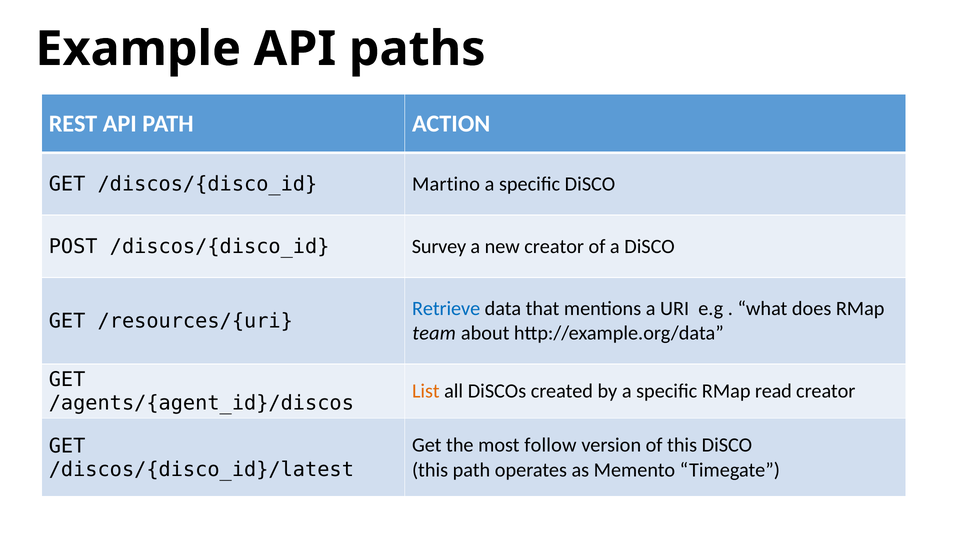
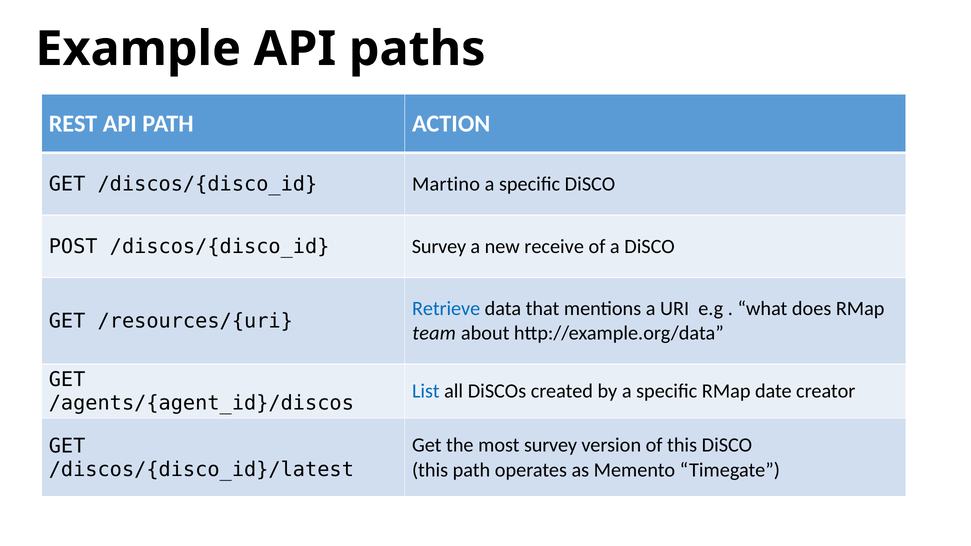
new creator: creator -> receive (554, 246)
List colour: orange -> blue (426, 391)
read: read -> date (773, 391)
most follow: follow -> survey (551, 445)
